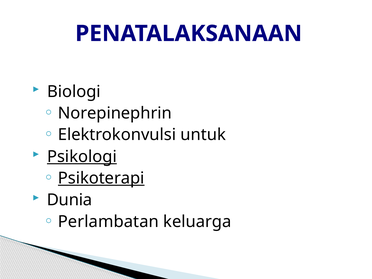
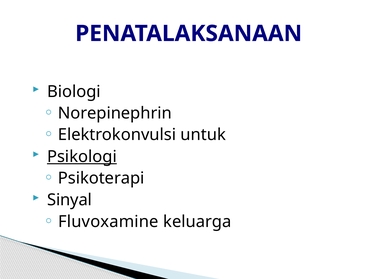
Psikoterapi underline: present -> none (101, 178)
Dunia: Dunia -> Sinyal (70, 200)
Perlambatan: Perlambatan -> Fluvoxamine (108, 222)
